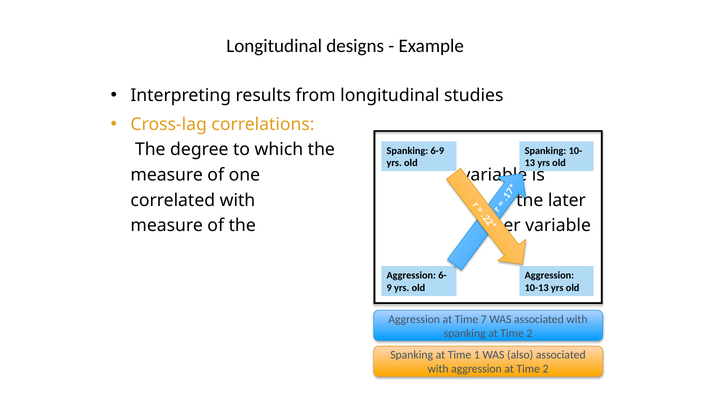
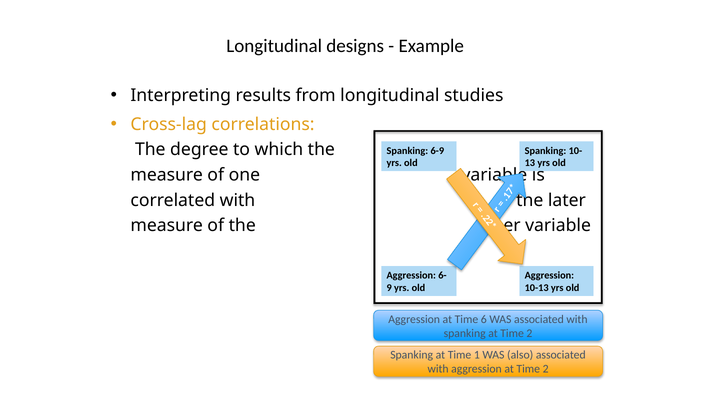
Time 7: 7 -> 6 (484, 319)
